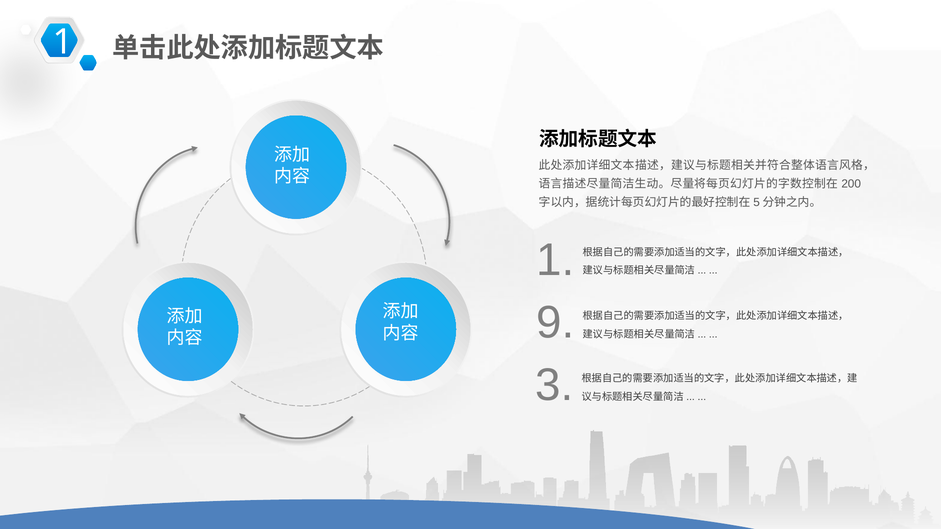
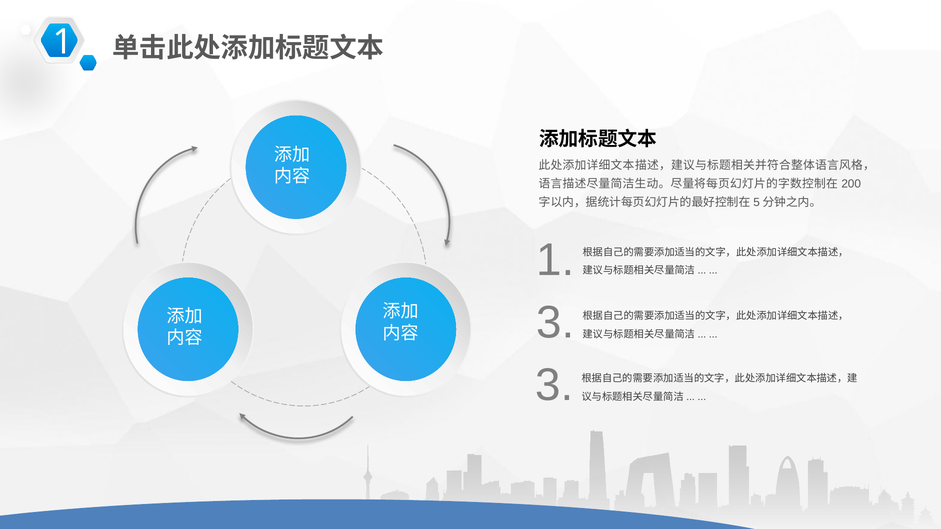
9: 9 -> 3 (555, 323)
